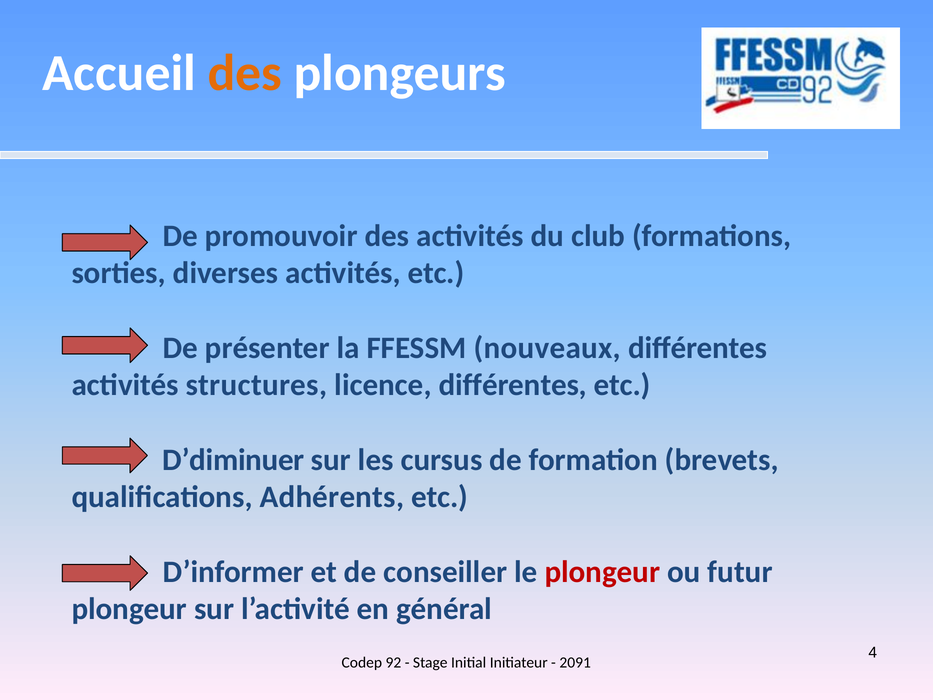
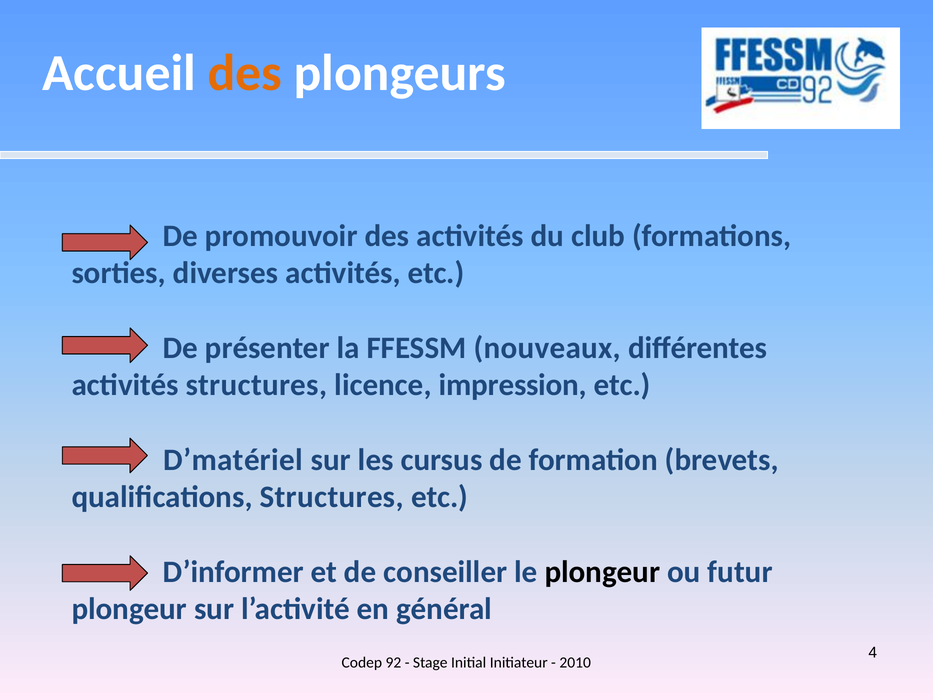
licence différentes: différentes -> impression (513, 385)
D’diminuer: D’diminuer -> D’matériel (233, 460)
qualifications Adhérents: Adhérents -> Structures (332, 497)
plongeur colour: red -> black (602, 572)
2091: 2091 -> 2010 (575, 663)
